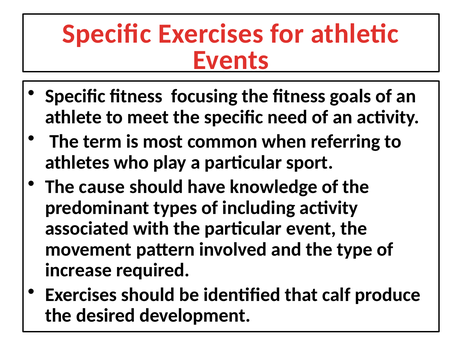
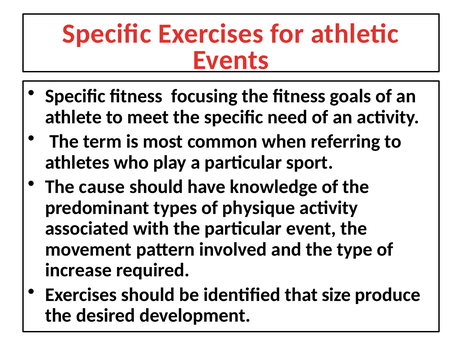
including: including -> physique (259, 207)
calf: calf -> size (336, 294)
